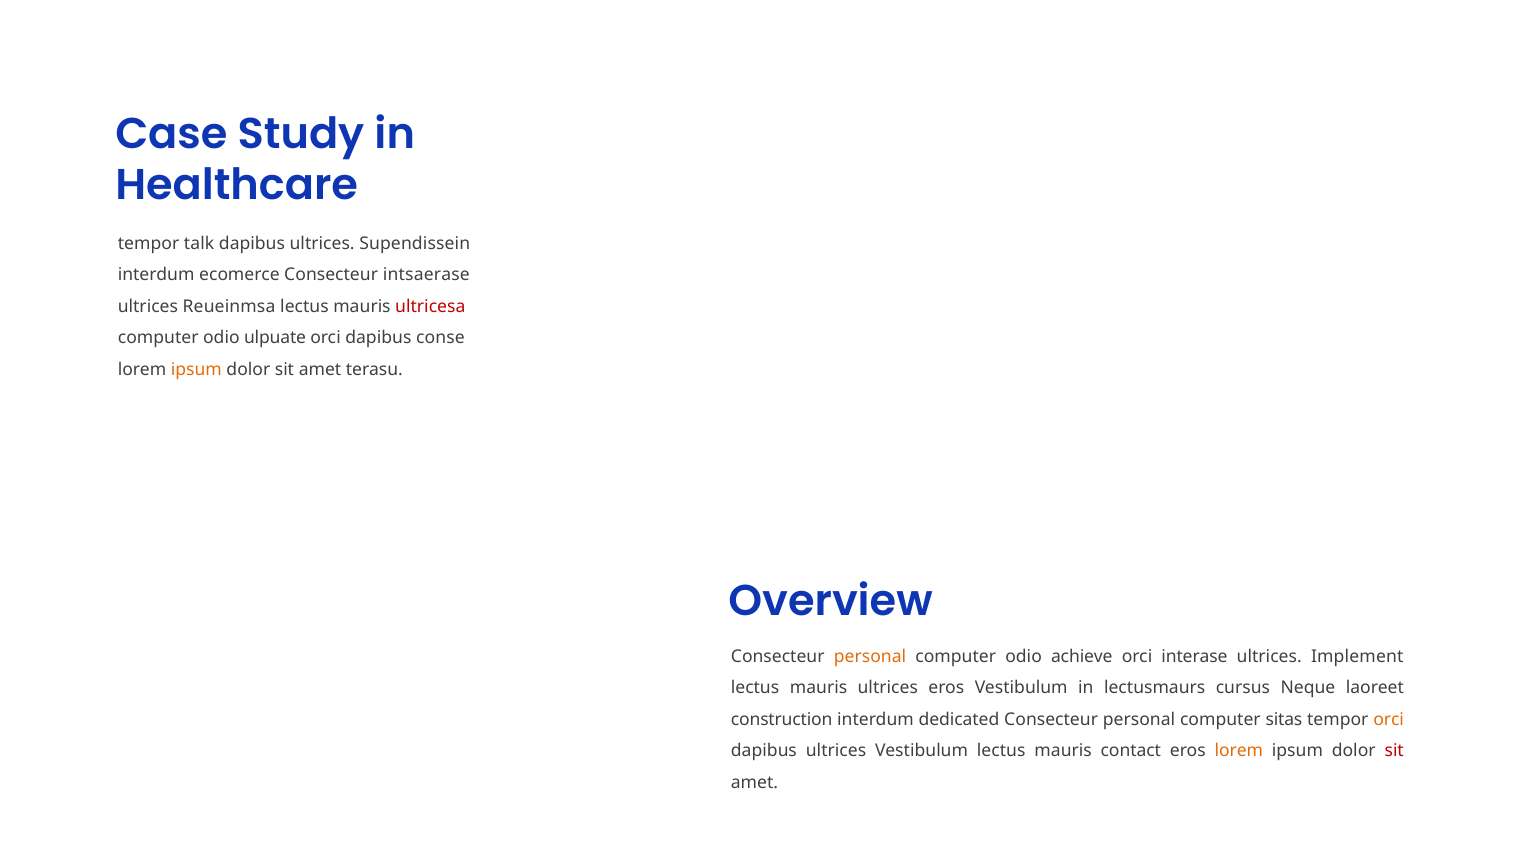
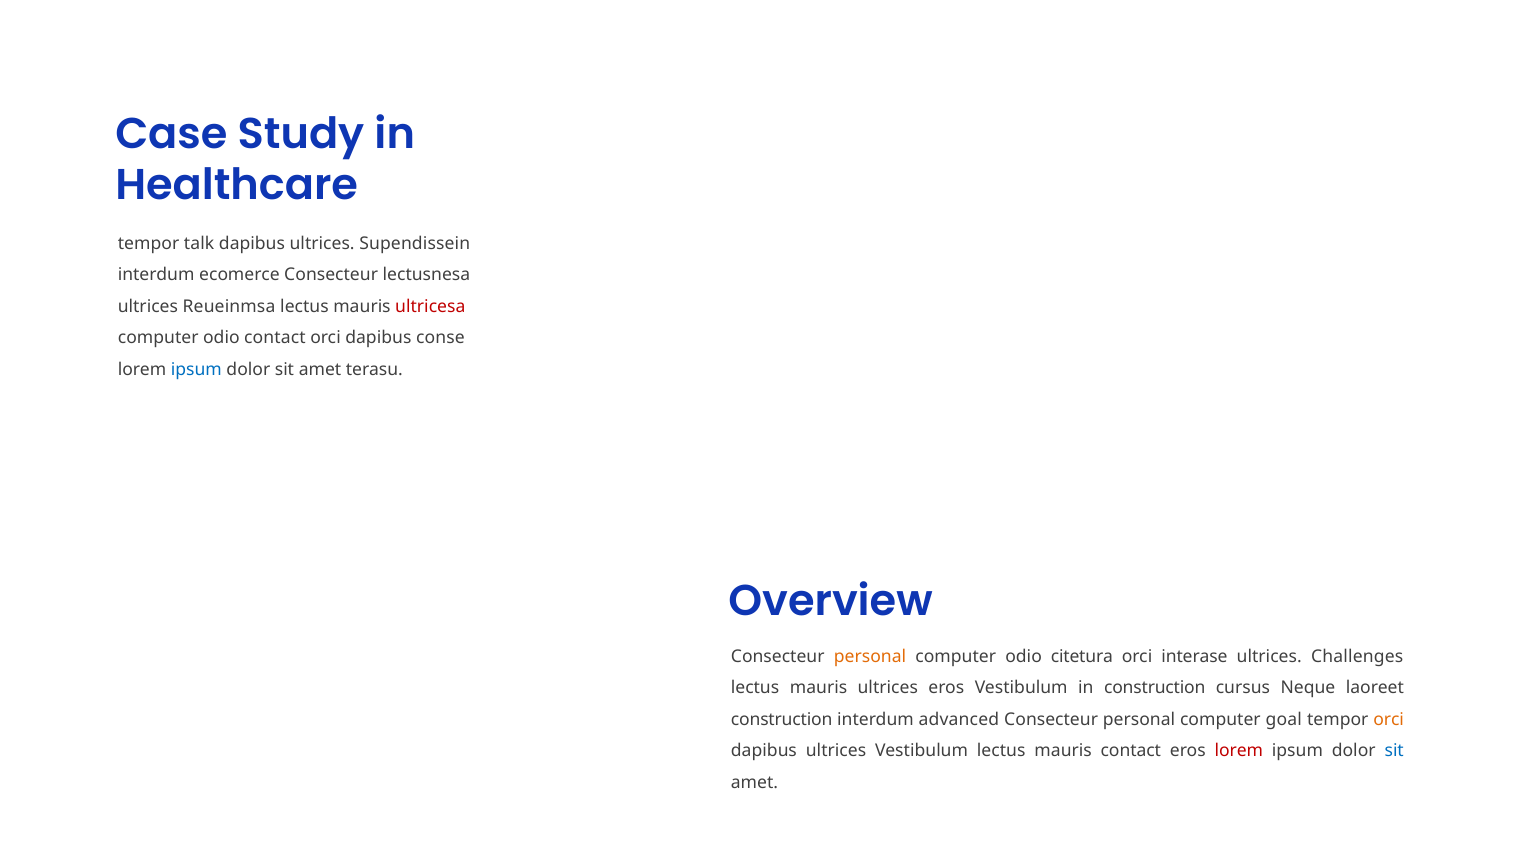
intsaerase: intsaerase -> lectusnesa (426, 275)
odio ulpuate: ulpuate -> contact (275, 338)
ipsum colour: orange -> blue (196, 370)
achieve: achieve -> citetura (1082, 657)
Implement: Implement -> Challenges (1357, 657)
in lectusmaurs: lectusmaurs -> construction (1155, 688)
dedicated: dedicated -> advanced (959, 720)
sitas: sitas -> goal (1284, 720)
lorem colour: orange -> red (1239, 751)
sit colour: red -> blue (1394, 751)
